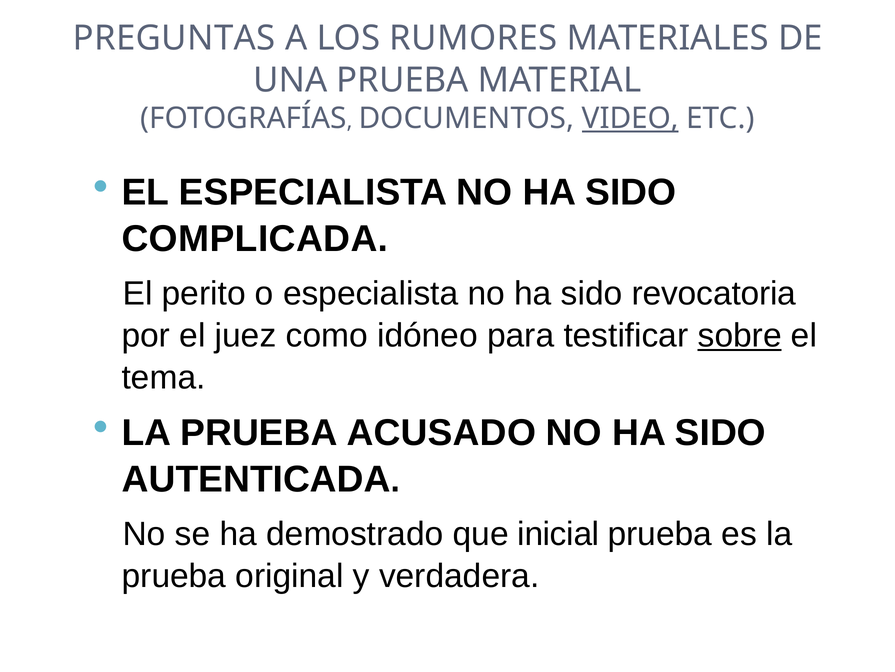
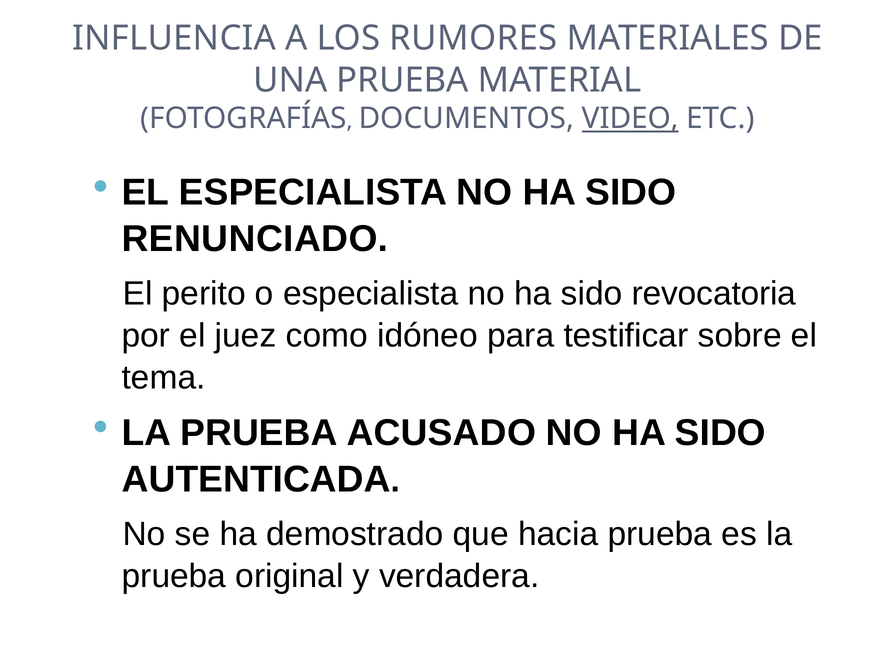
PREGUNTAS: PREGUNTAS -> INFLUENCIA (174, 38)
COMPLICADA: COMPLICADA -> RENUNCIADO (255, 239)
sobre underline: present -> none (740, 335)
inicial: inicial -> hacia (558, 534)
